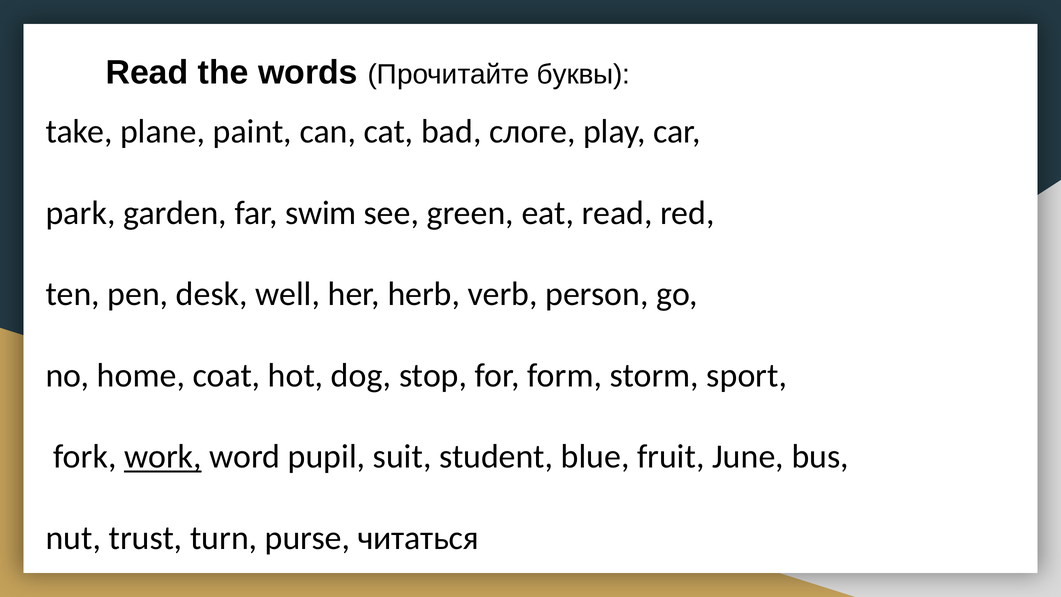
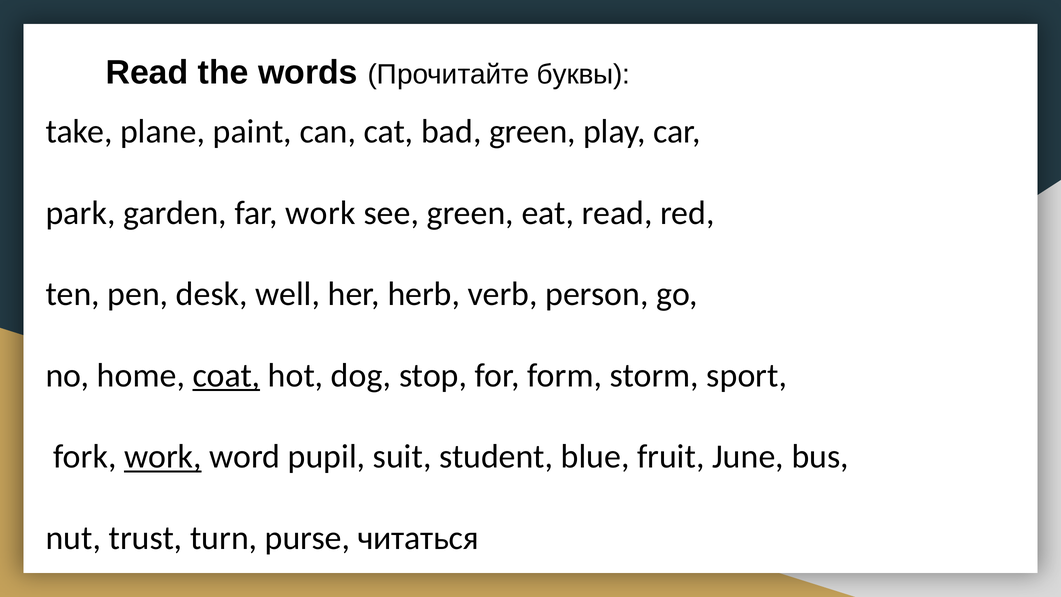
bad слоге: слоге -> green (532, 132)
far swim: swim -> work (321, 213)
coat underline: none -> present (226, 375)
